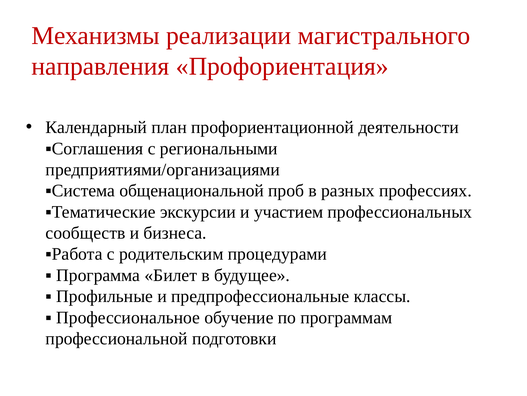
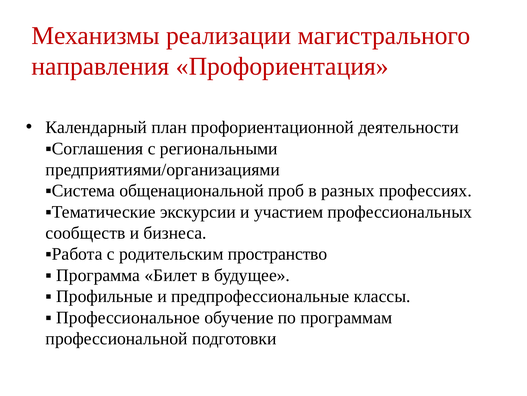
процедурами: процедурами -> пространство (278, 254)
